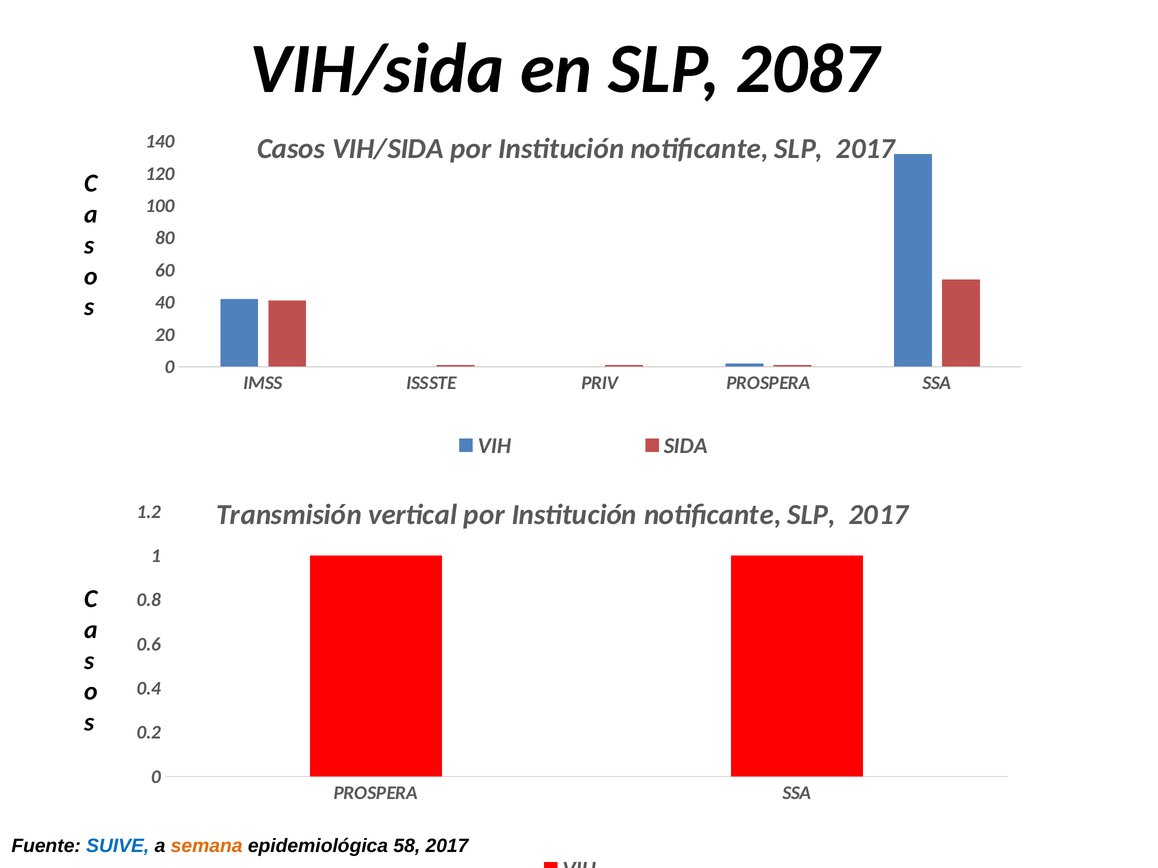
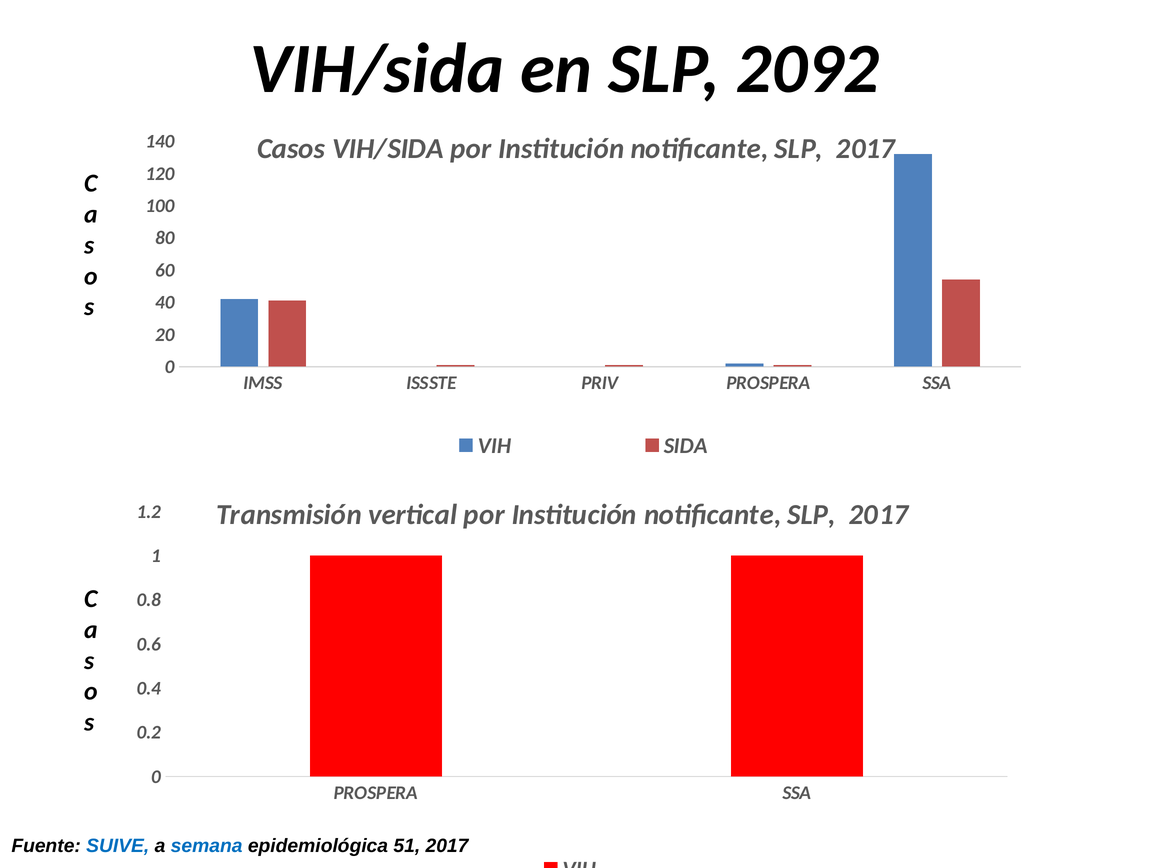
2087: 2087 -> 2092 (808, 69)
semana colour: orange -> blue (207, 846)
58: 58 -> 51 (407, 846)
